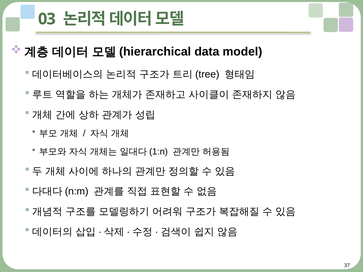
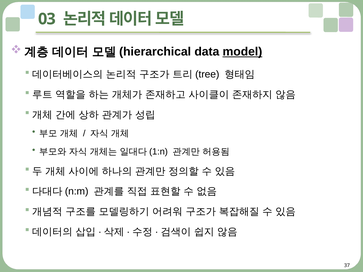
model underline: none -> present (242, 52)
